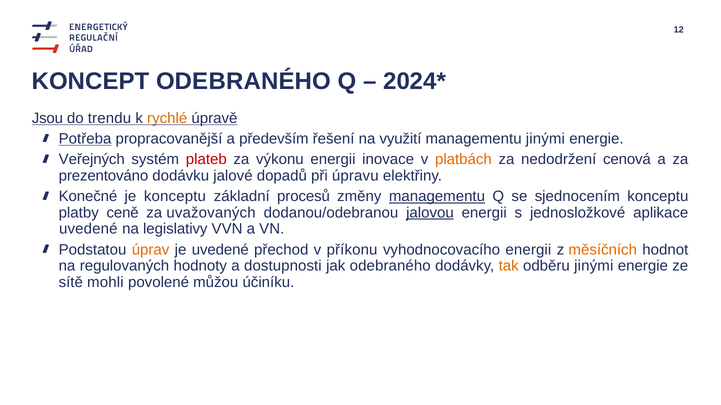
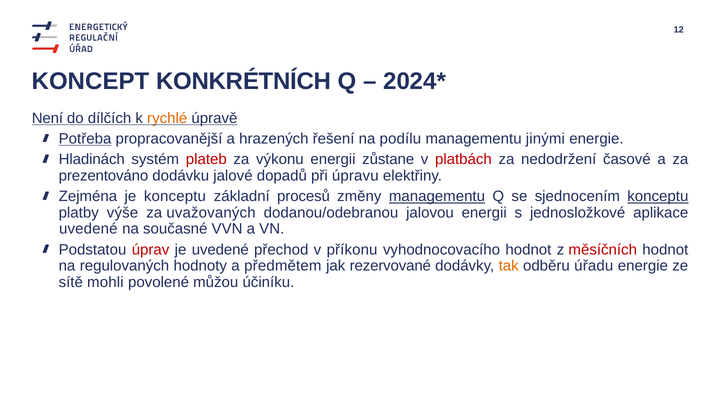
KONCEPT ODEBRANÉHO: ODEBRANÉHO -> KONKRÉTNÍCH (244, 81)
Jsou: Jsou -> Není (47, 118)
trendu: trendu -> dílčích (110, 118)
především: především -> hrazených (274, 139)
využití: využití -> podílu (400, 139)
Veřejných: Veřejných -> Hladinách (92, 160)
inovace: inovace -> zůstane (388, 160)
platbách colour: orange -> red (463, 160)
cenová: cenová -> časové (627, 160)
Konečné: Konečné -> Zejména (88, 197)
konceptu underline: none -> present (658, 197)
ceně: ceně -> výše (123, 213)
jalovou underline: present -> none (430, 213)
legislativy: legislativy -> současné (175, 229)
úprav colour: orange -> red (151, 250)
vyhodnocovacího energii: energii -> hodnot (528, 250)
měsíčních colour: orange -> red (603, 250)
dostupnosti: dostupnosti -> předmětem (283, 266)
jak odebraného: odebraného -> rezervované (390, 266)
odběru jinými: jinými -> úřadu (594, 266)
